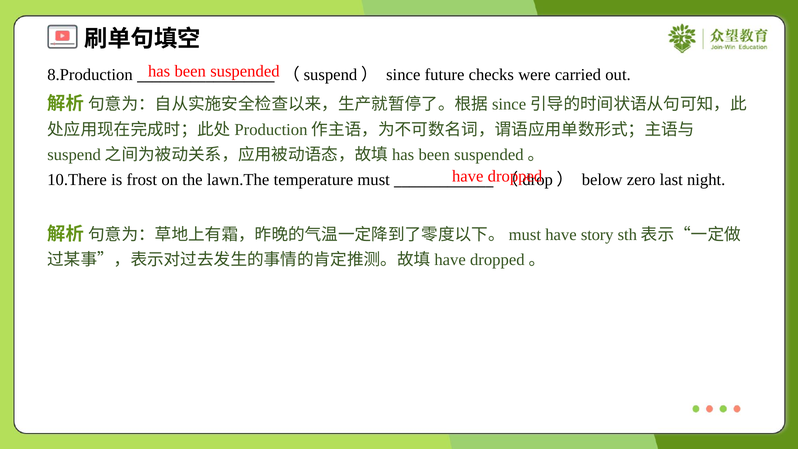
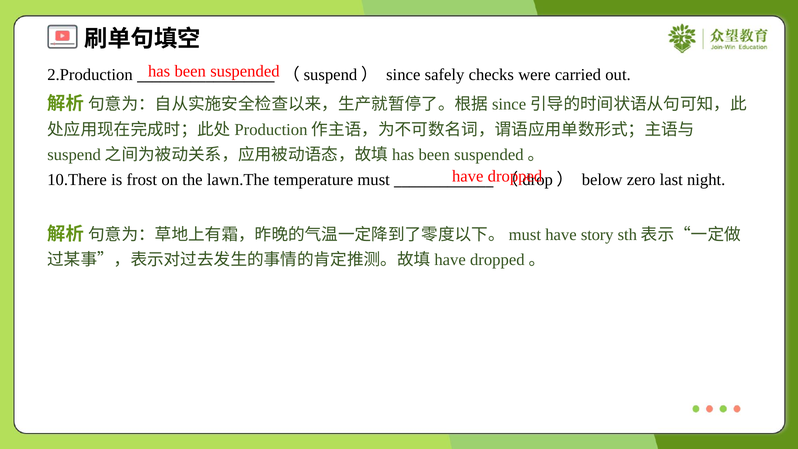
8.Production: 8.Production -> 2.Production (90, 75)
future: future -> safely (445, 75)
